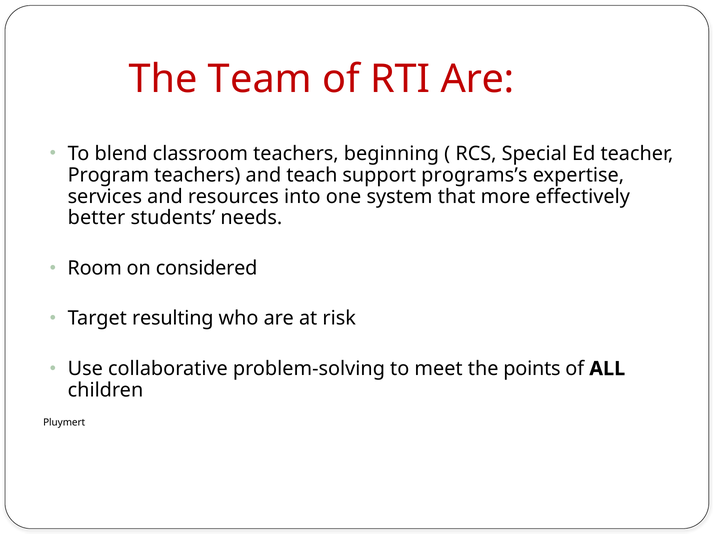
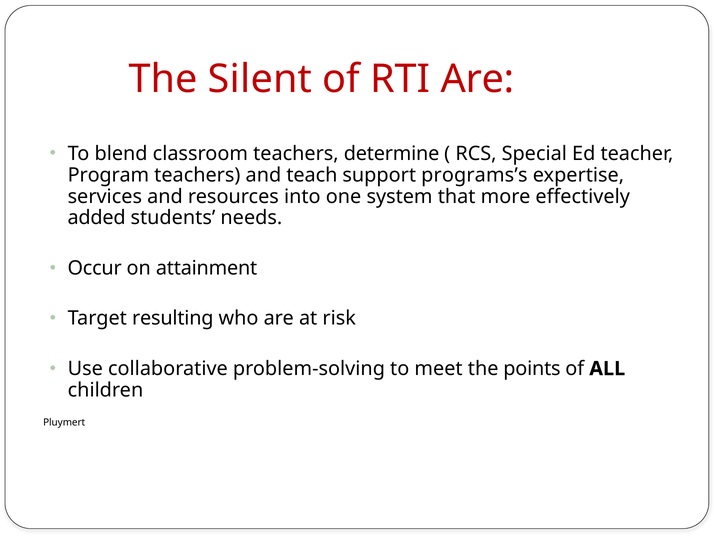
Team: Team -> Silent (260, 79)
beginning: beginning -> determine (392, 153)
better: better -> added (97, 218)
Room: Room -> Occur (95, 268)
considered: considered -> attainment (207, 268)
